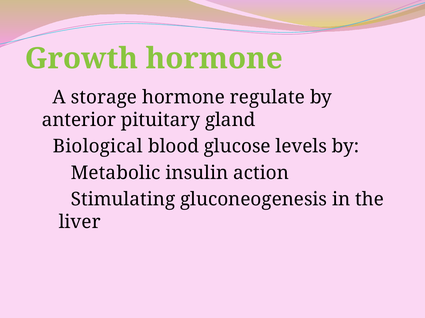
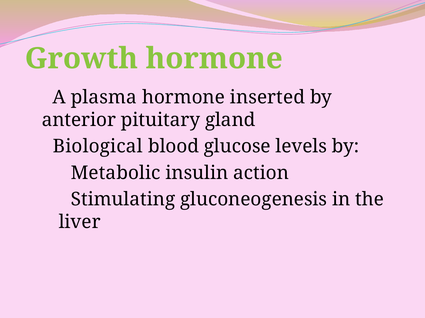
storage: storage -> plasma (104, 98)
regulate: regulate -> inserted (267, 98)
